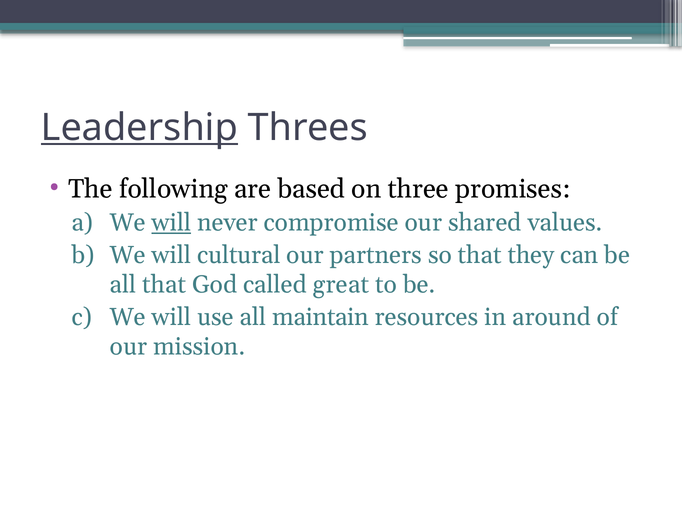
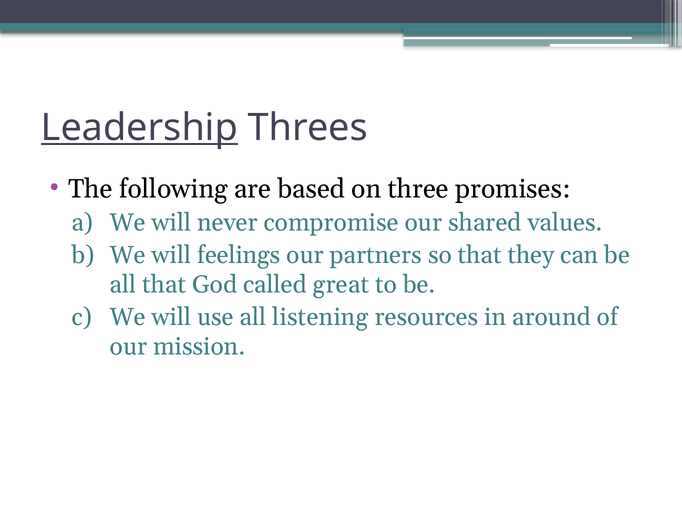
will underline: present -> none (171, 222)
cultural: cultural -> feelings (239, 255)
maintain: maintain -> listening (320, 317)
